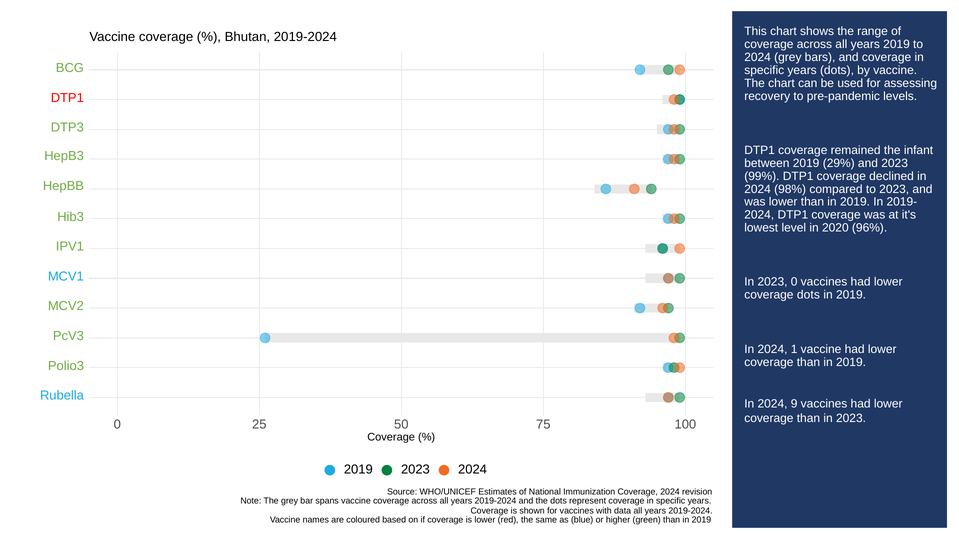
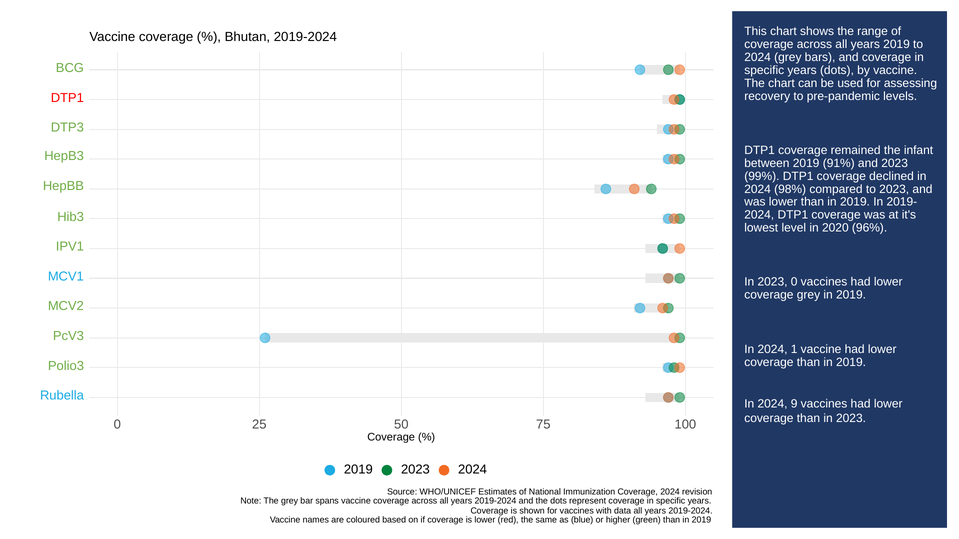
29%: 29% -> 91% (839, 163)
coverage dots: dots -> grey (808, 295)
